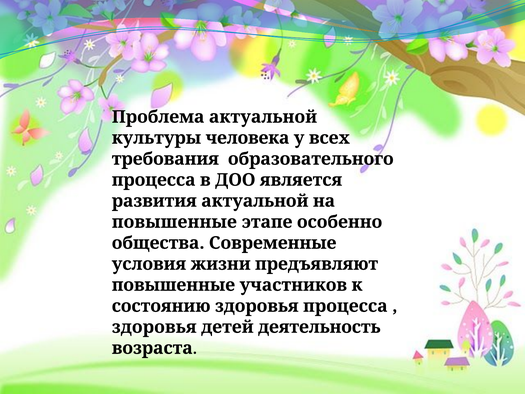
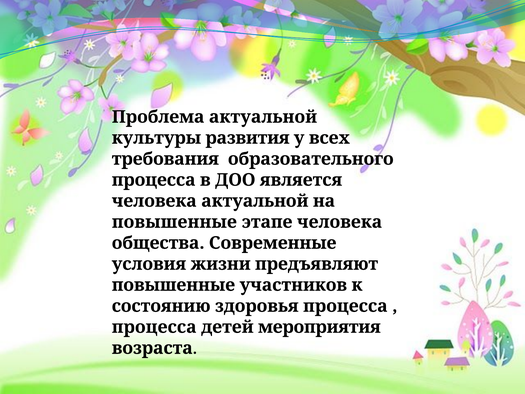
человека: человека -> развития (248, 138)
развития: развития -> человека (154, 201)
этапе особенно: особенно -> человека (340, 222)
здоровья: здоровья -> процесса (154, 327)
деятельность: деятельность -> мероприятия (319, 327)
